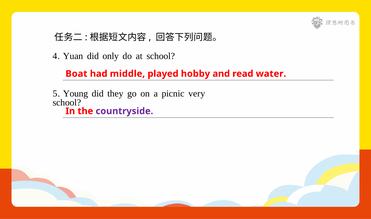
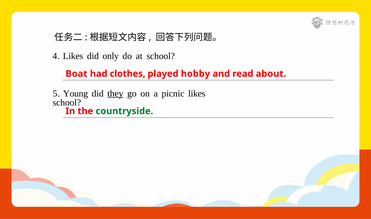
4 Yuan: Yuan -> Likes (73, 56)
middle: middle -> clothes (128, 74)
water: water -> about (271, 74)
they underline: none -> present (115, 94)
picnic very: very -> likes (197, 94)
countryside colour: purple -> green (124, 111)
